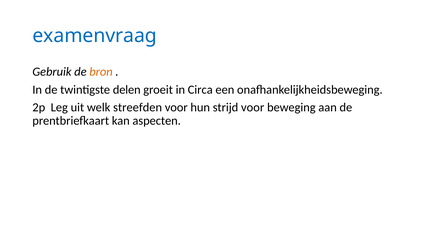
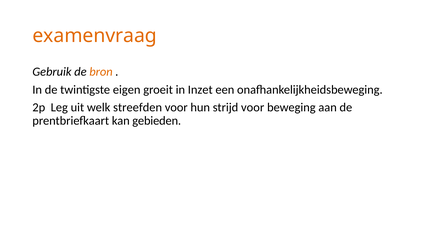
examenvraag colour: blue -> orange (95, 36)
delen: delen -> eigen (127, 90)
Circa: Circa -> Inzet (200, 90)
aspecten: aspecten -> gebieden (157, 121)
